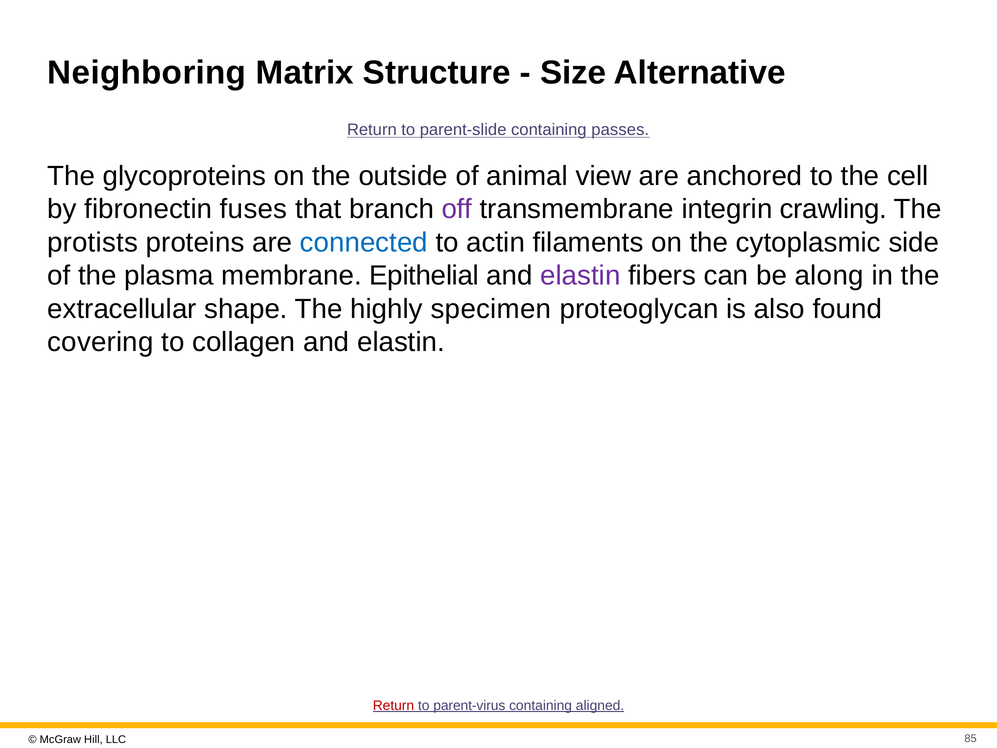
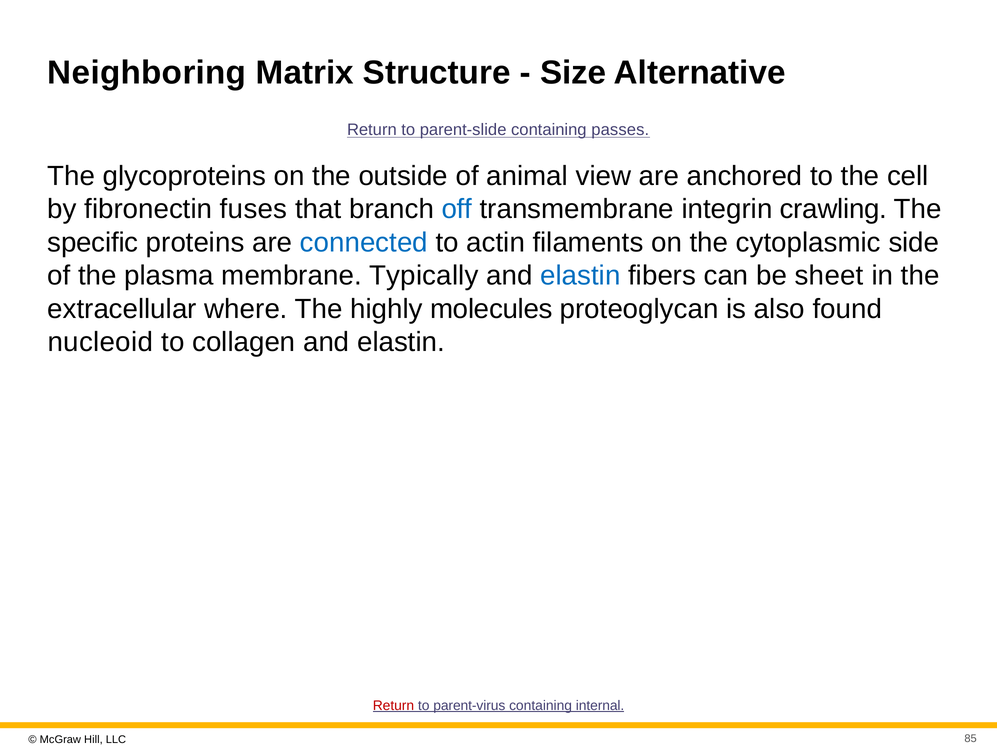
off colour: purple -> blue (457, 209)
protists: protists -> specific (93, 242)
Epithelial: Epithelial -> Typically (424, 276)
elastin colour: purple -> blue (580, 276)
along: along -> sheet (829, 276)
shape: shape -> where (246, 309)
specimen: specimen -> molecules (491, 309)
covering: covering -> nucleoid (100, 342)
aligned: aligned -> internal (600, 705)
